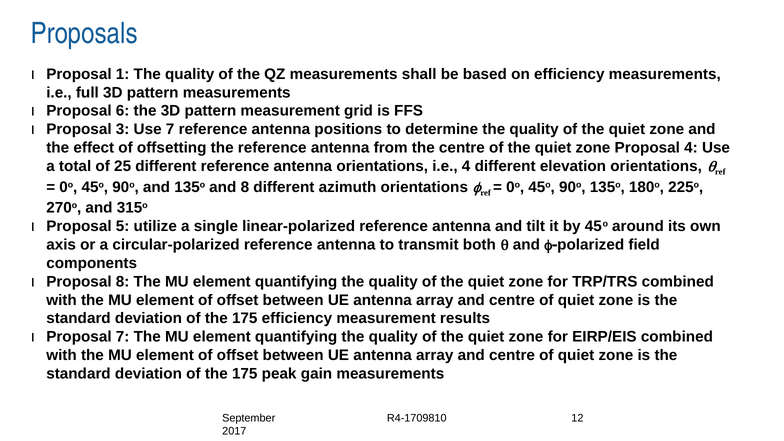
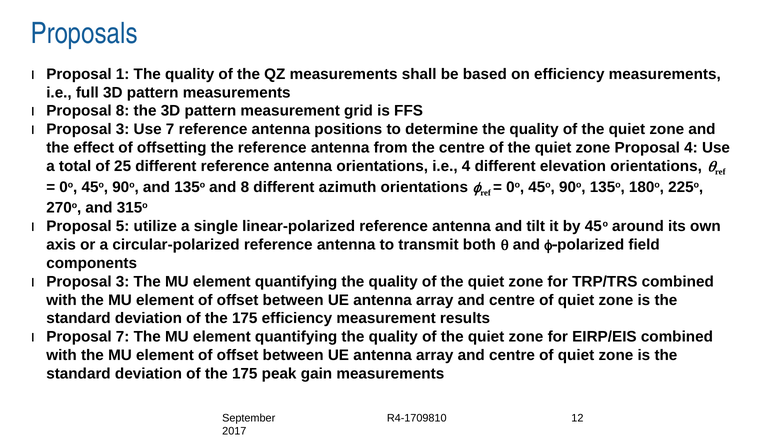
Proposal 6: 6 -> 8 (123, 111)
8: 8 -> 3 (123, 282)
